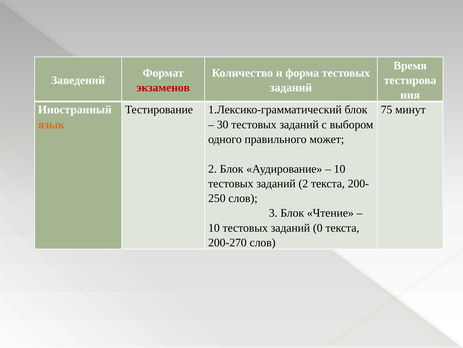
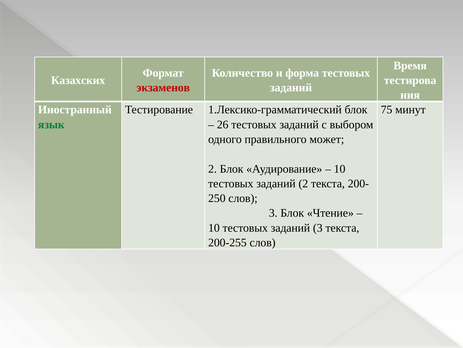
Заведений: Заведений -> Казахских (78, 80)
язык colour: orange -> green (51, 124)
30: 30 -> 26 (223, 124)
заданий 0: 0 -> 3 (318, 227)
200-270: 200-270 -> 200-255 (227, 242)
